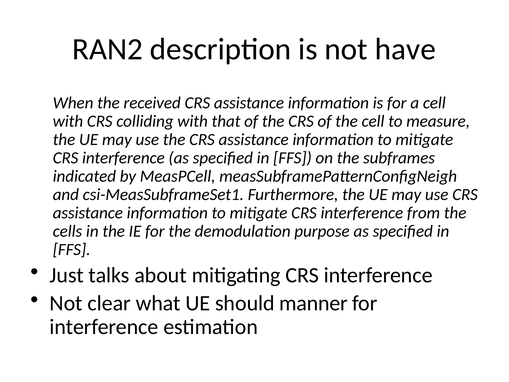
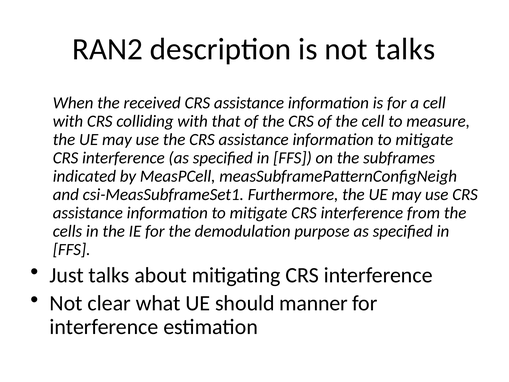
not have: have -> talks (405, 49)
